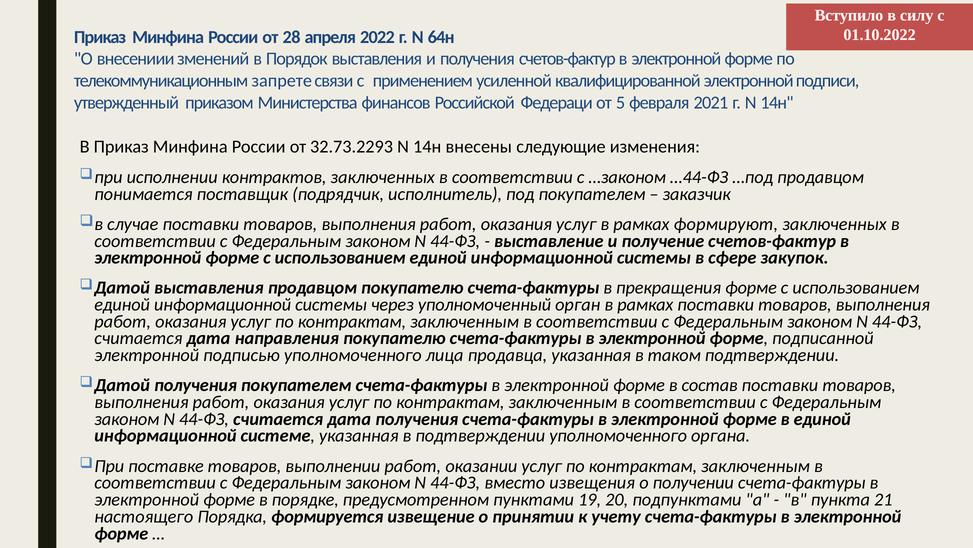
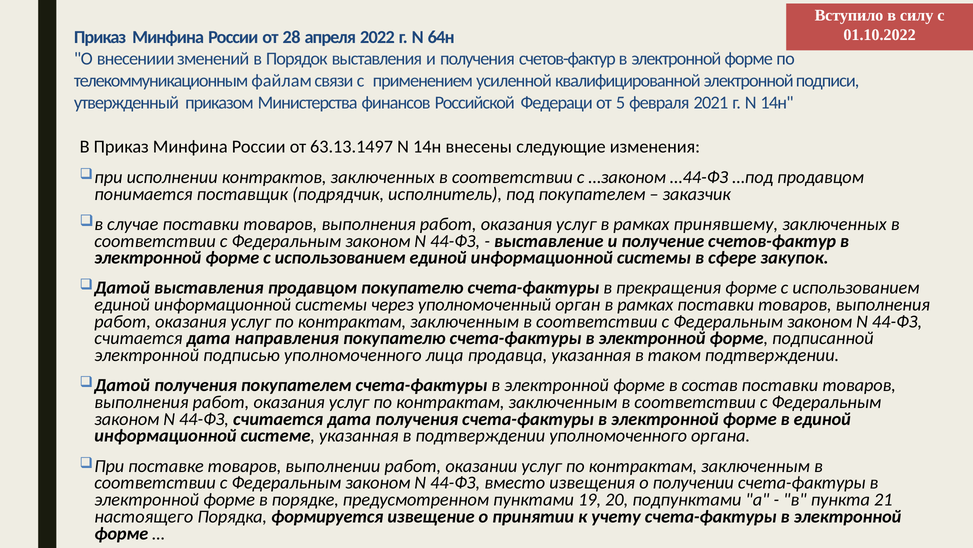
запрете: запрете -> файлам (282, 81)
32.73.2293: 32.73.2293 -> 63.13.1497 (352, 147)
формируют: формируют -> принявшему (726, 224)
